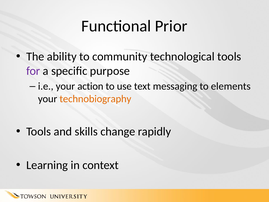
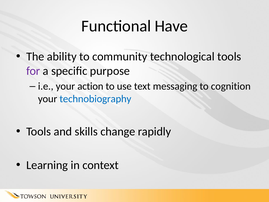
Prior: Prior -> Have (171, 26)
elements: elements -> cognition (231, 86)
technobiography colour: orange -> blue (95, 99)
